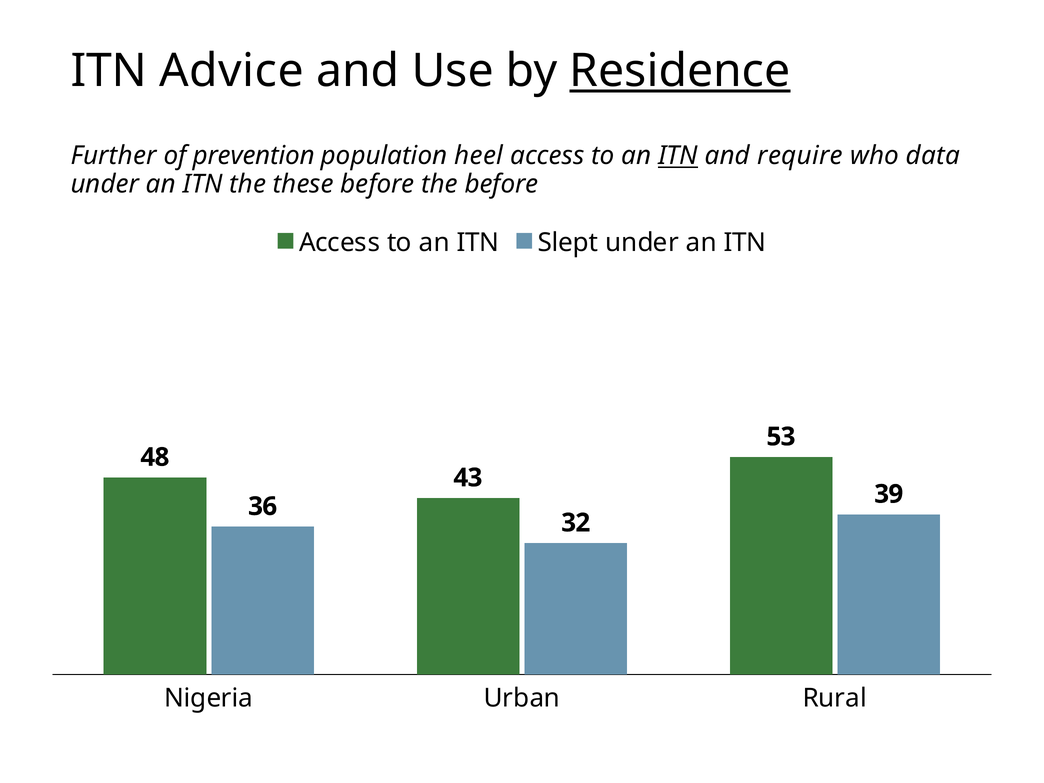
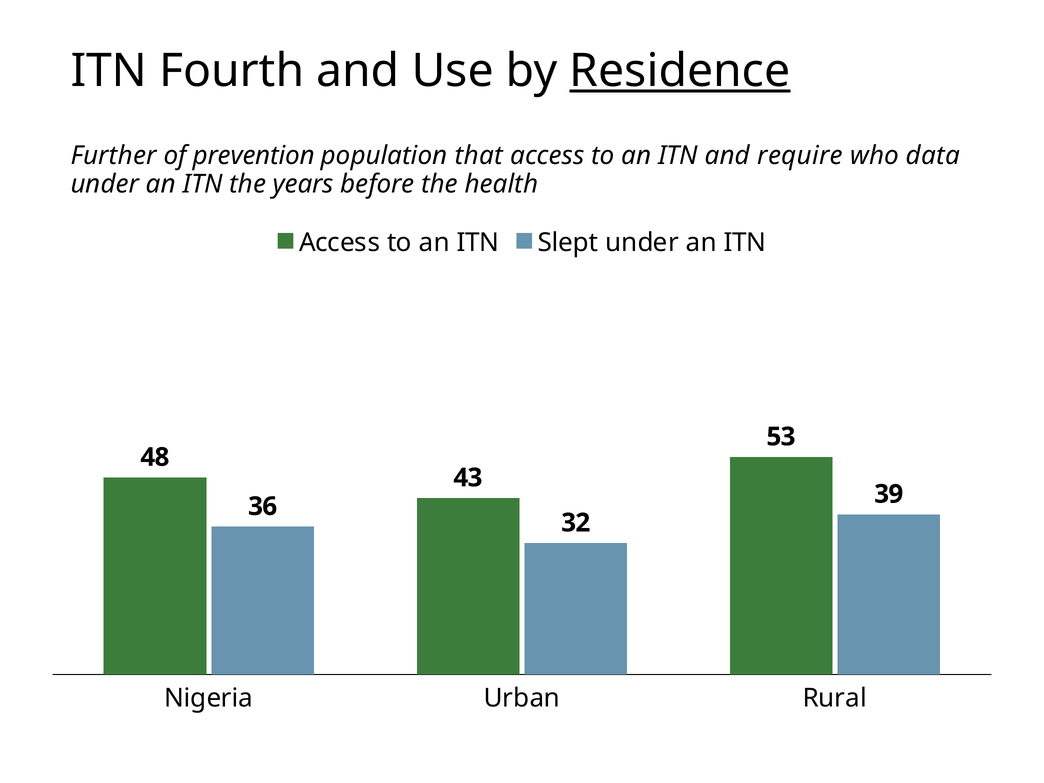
Advice: Advice -> Fourth (232, 71)
heel: heel -> that (479, 156)
ITN underline: present -> none (678, 156)
these: these -> years (303, 184)
the before: before -> health (501, 184)
